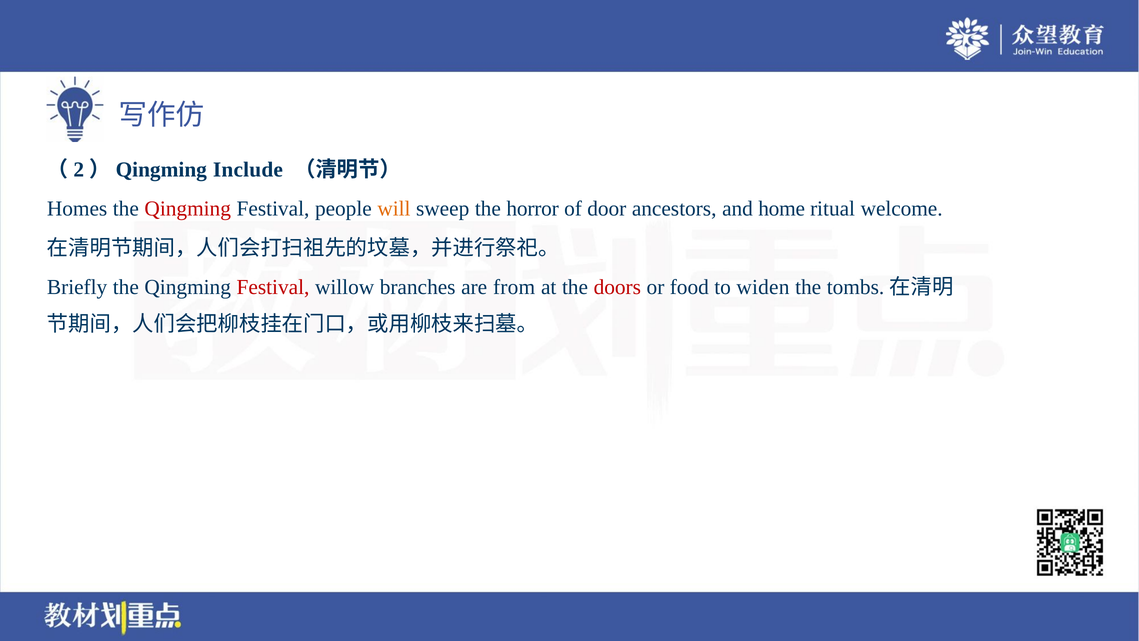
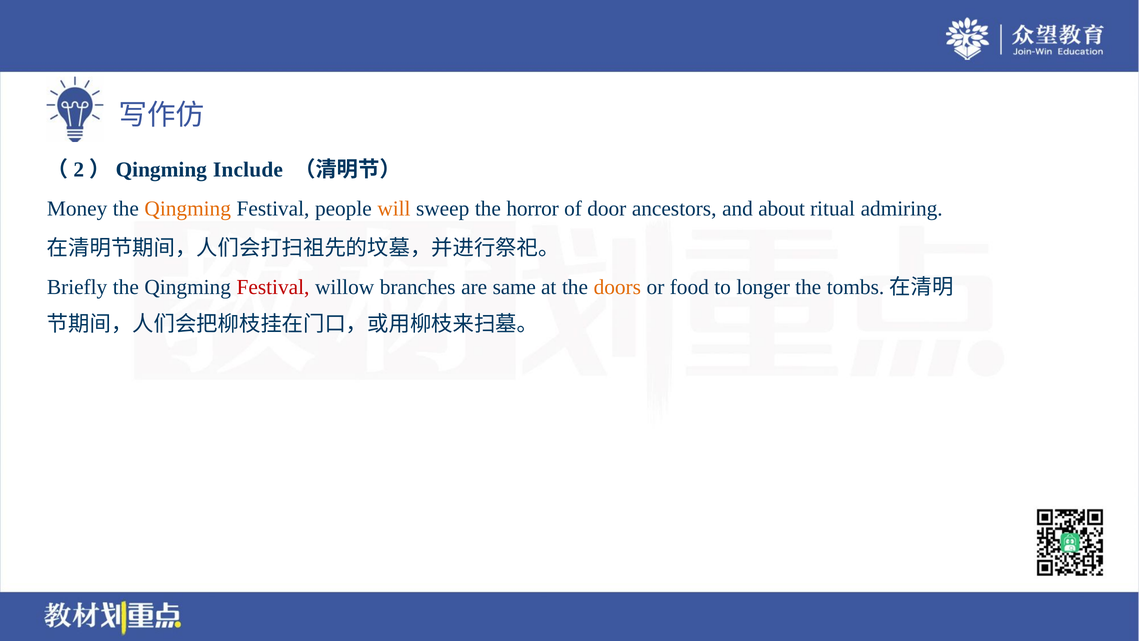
Homes: Homes -> Money (77, 209)
Qingming colour: red -> orange (188, 209)
home: home -> about (782, 209)
welcome: welcome -> admiring (902, 209)
from: from -> same (514, 287)
doors colour: red -> orange (617, 287)
widen: widen -> longer (763, 287)
